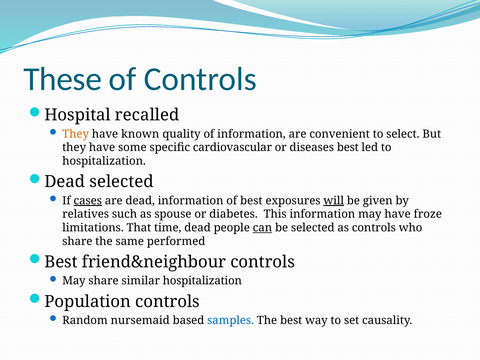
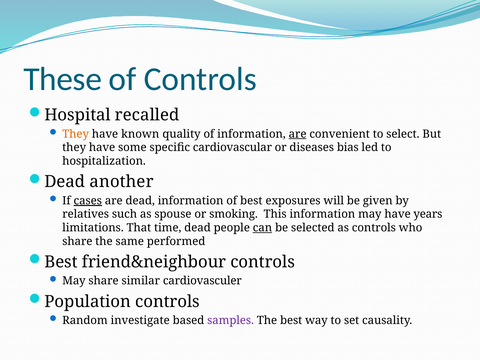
are underline: none -> present (298, 134)
diseases best: best -> bias (348, 148)
Dead selected: selected -> another (122, 182)
will underline: present -> none (334, 201)
diabetes: diabetes -> smoking (234, 214)
froze: froze -> years (428, 214)
similar hospitalization: hospitalization -> cardiovasculer (202, 281)
nursemaid: nursemaid -> investigate (140, 320)
samples colour: blue -> purple (231, 320)
